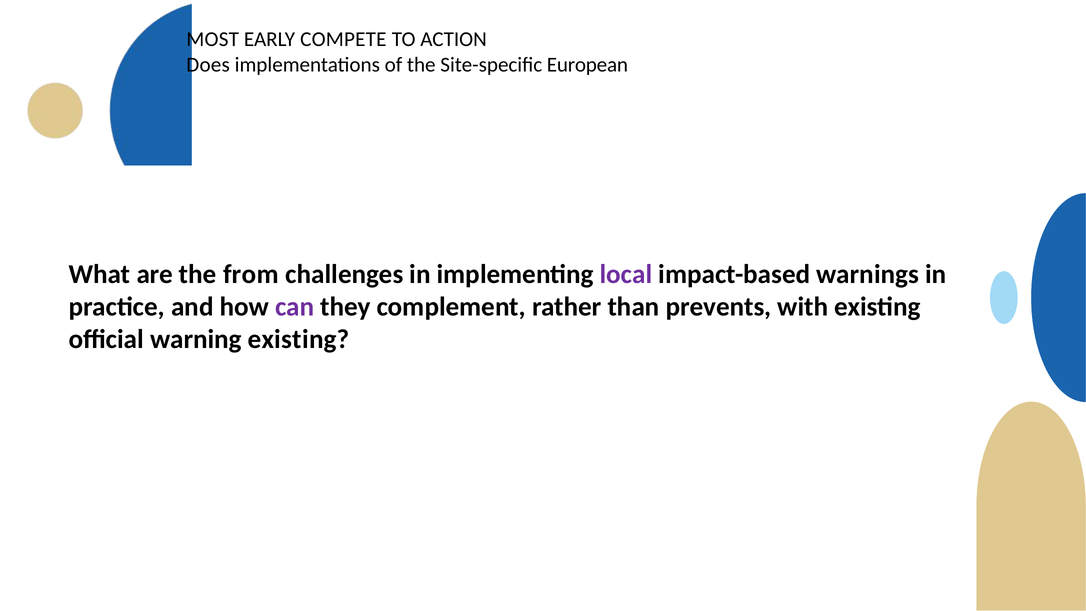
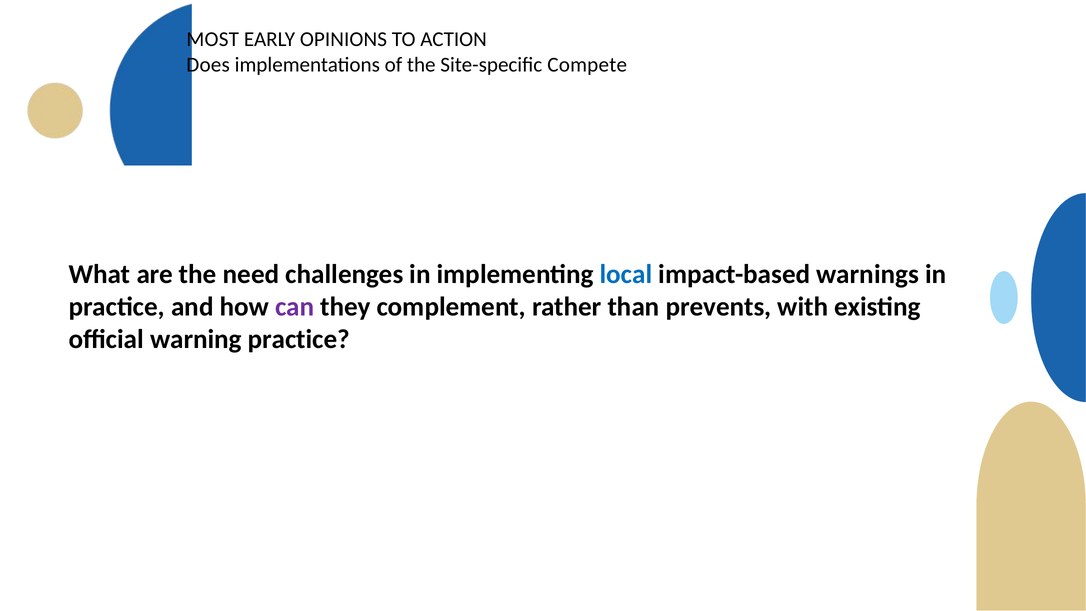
COMPETE: COMPETE -> OPINIONS (343, 39)
European: European -> Compete (587, 65)
from: from -> need (251, 274)
local colour: purple -> blue (626, 274)
warning existing: existing -> practice (299, 339)
